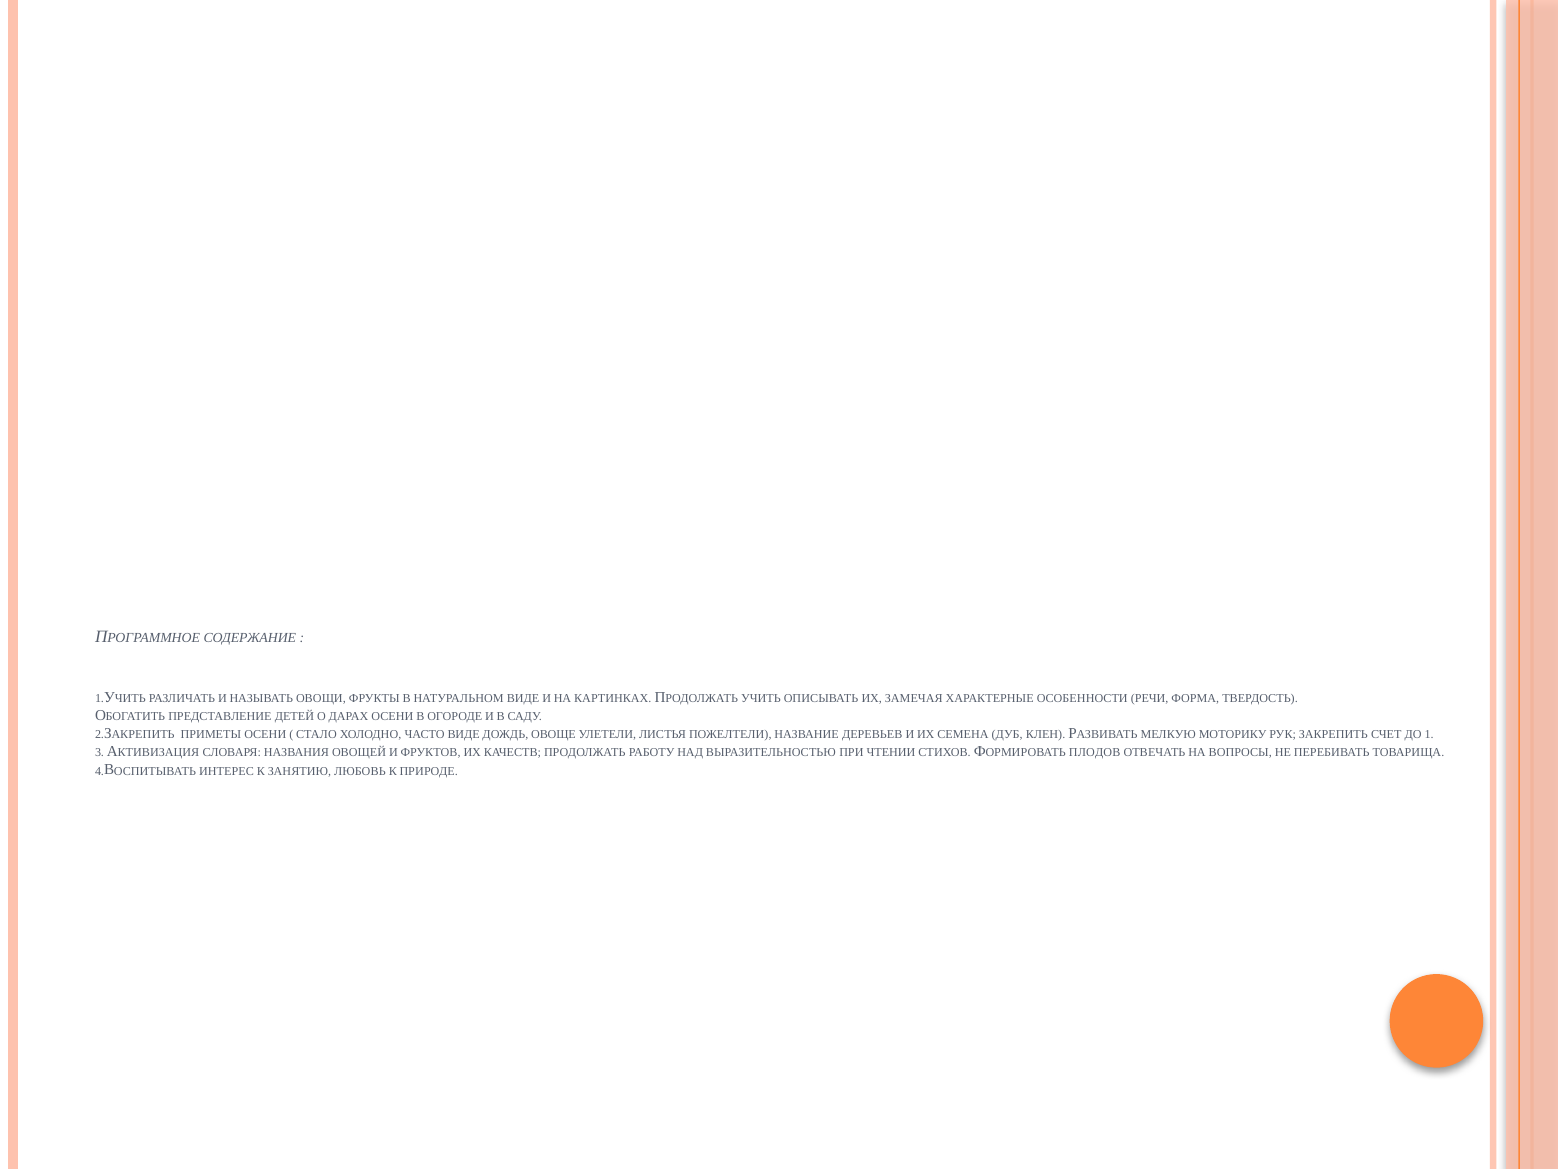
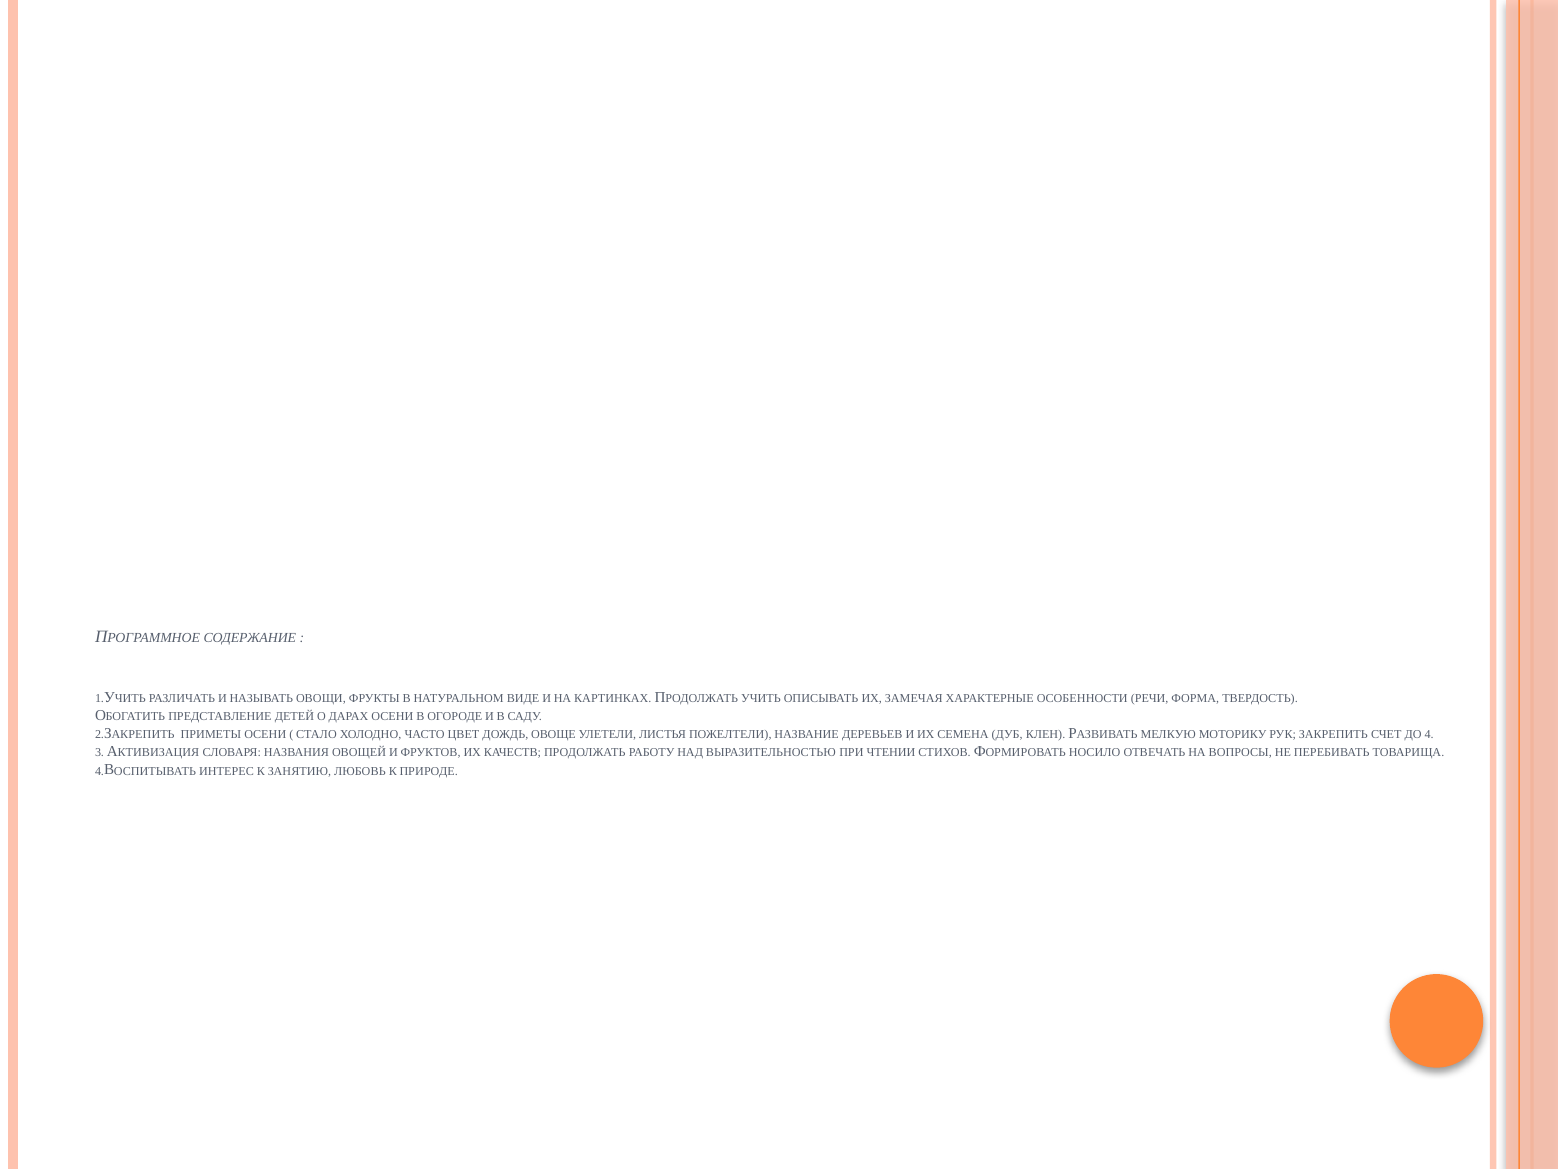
ЧАСТО ВИДЕ: ВИДЕ -> ЦВЕТ (464, 734)
1: 1 -> 4 (1429, 734)
ПЛОДОВ: ПЛОДОВ -> НОСИЛО (1095, 752)
